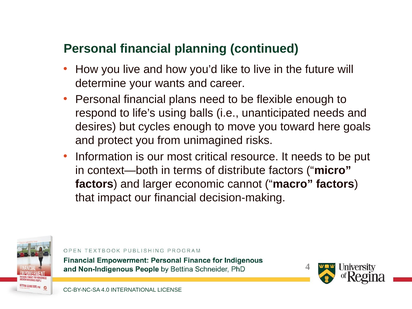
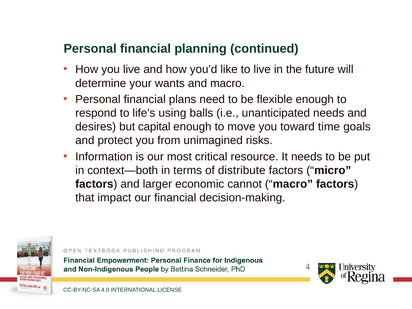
and career: career -> macro (227, 83)
cycles: cycles -> capital (154, 127)
here: here -> time (329, 127)
